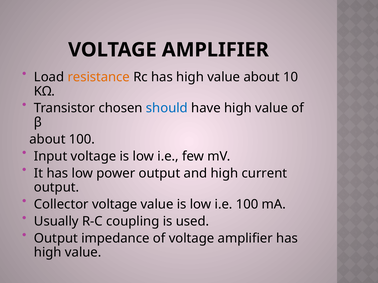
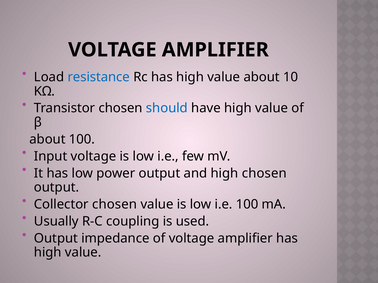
resistance colour: orange -> blue (99, 77)
high current: current -> chosen (264, 174)
Collector voltage: voltage -> chosen (115, 205)
